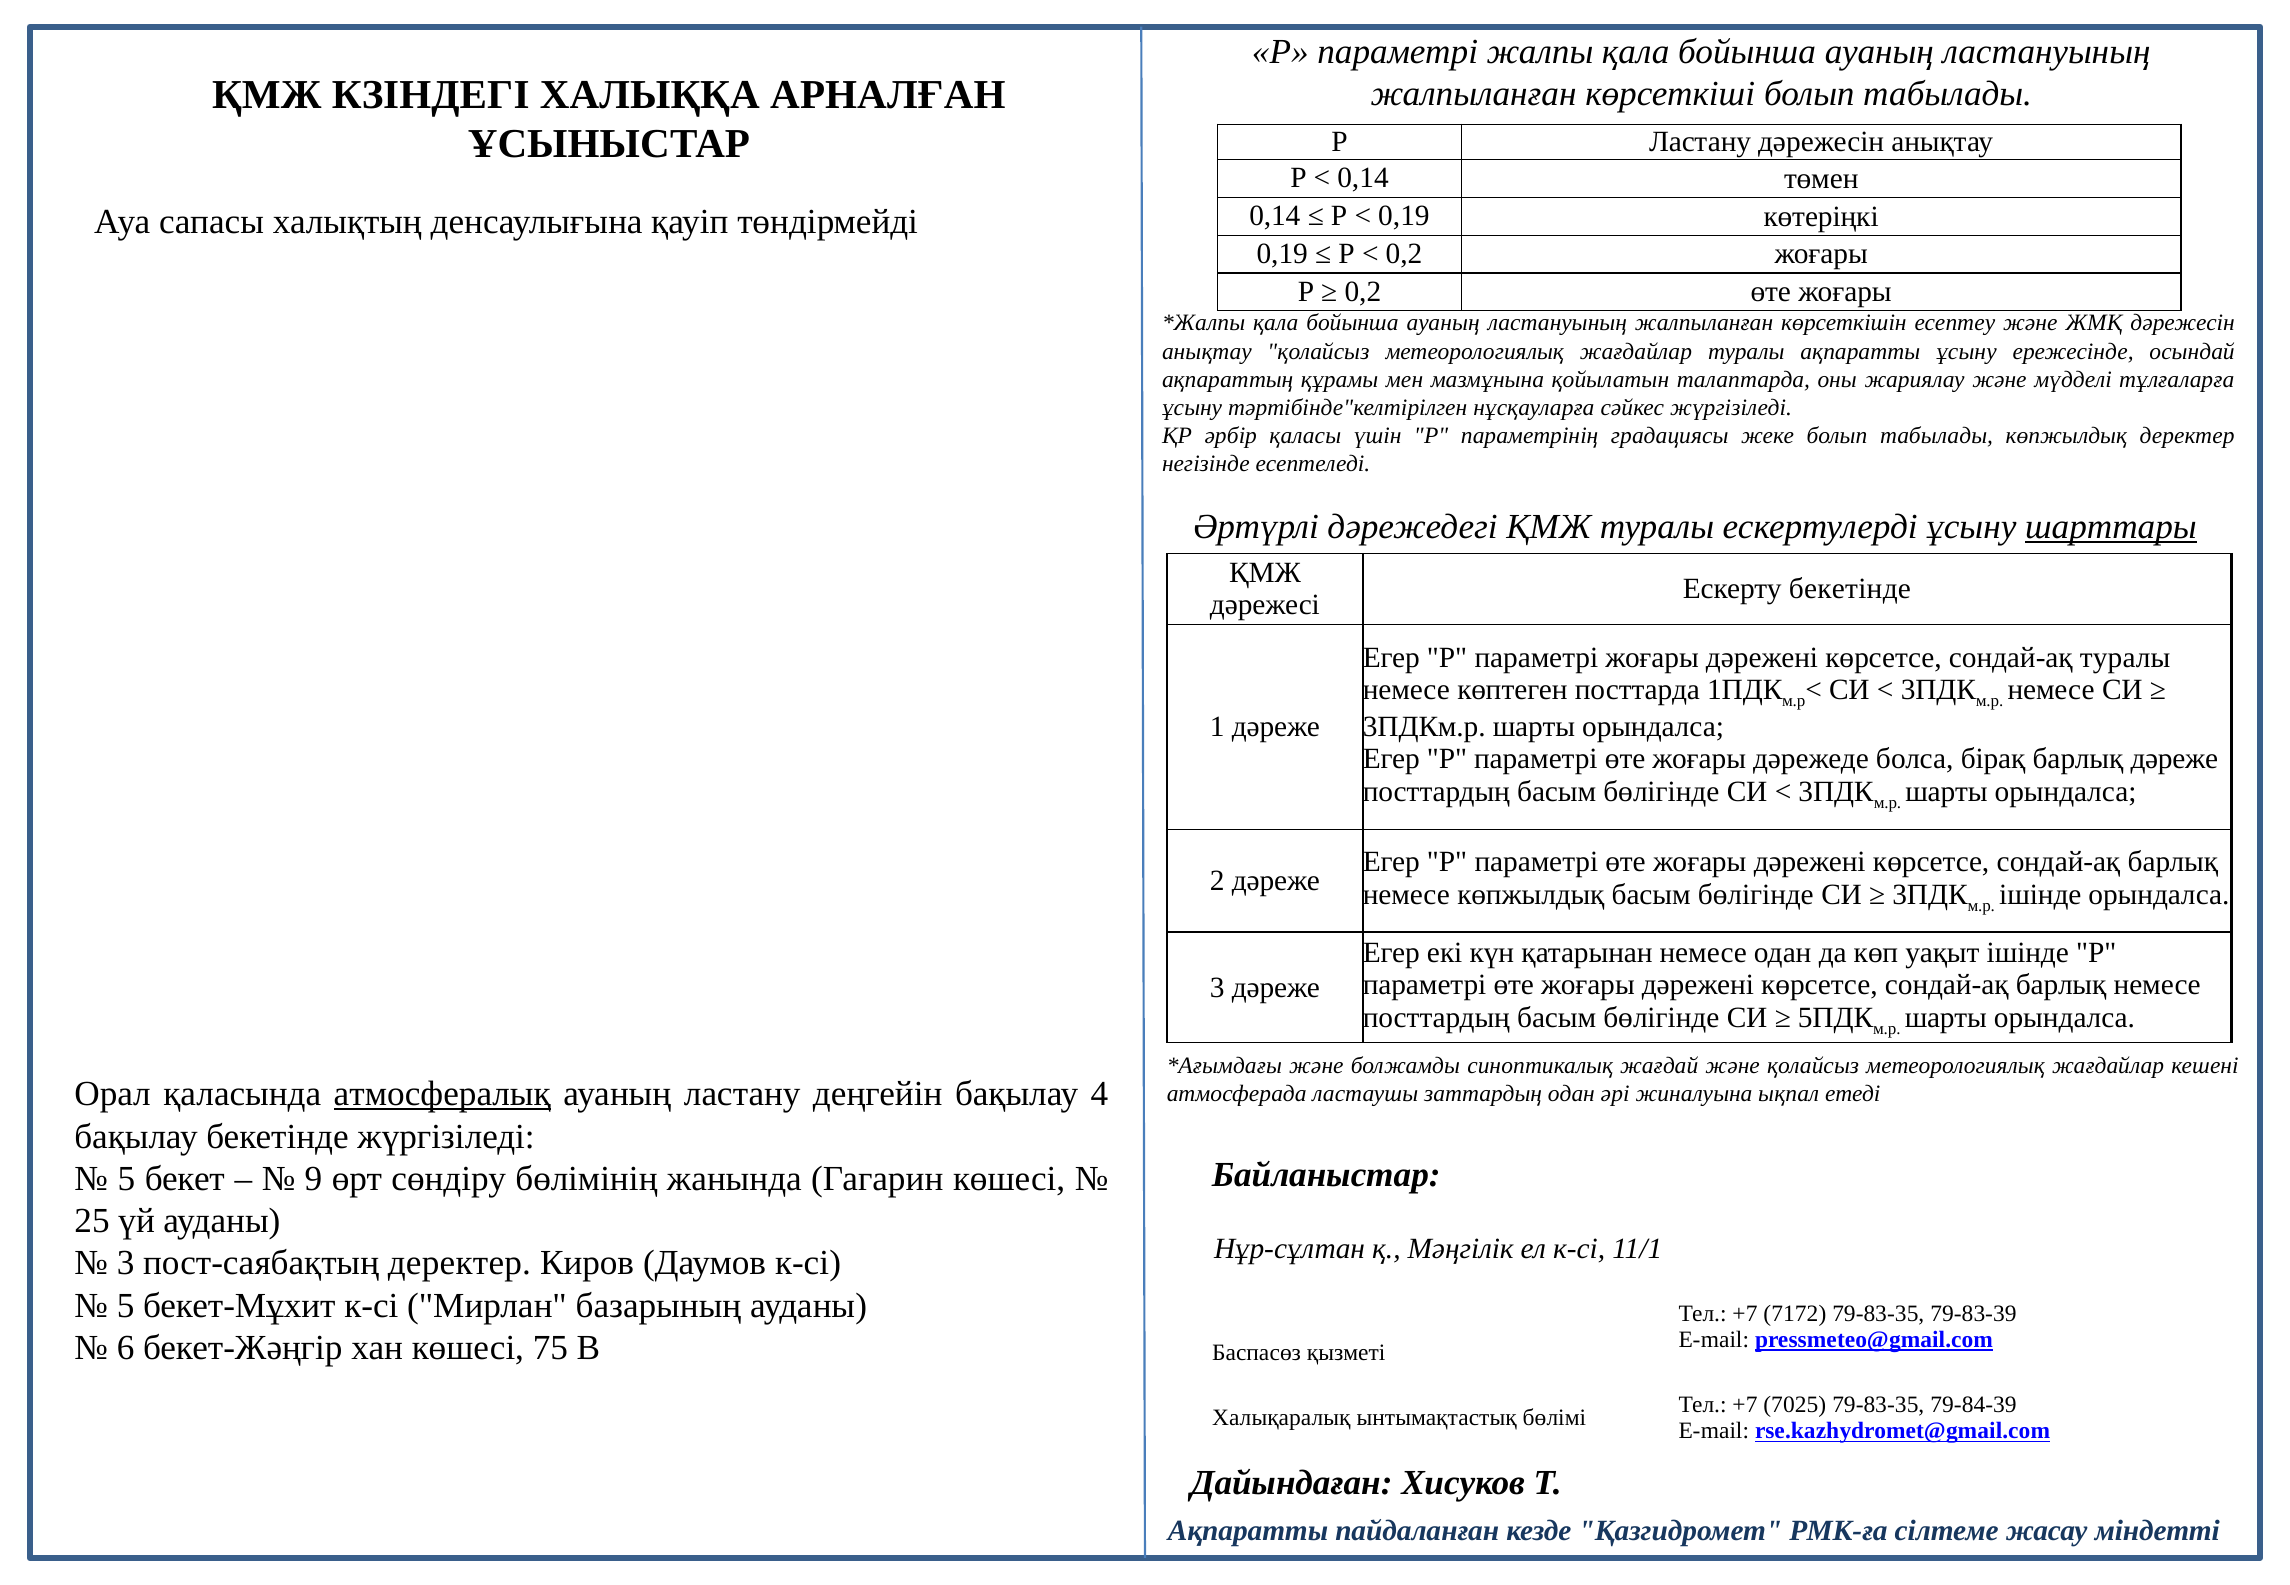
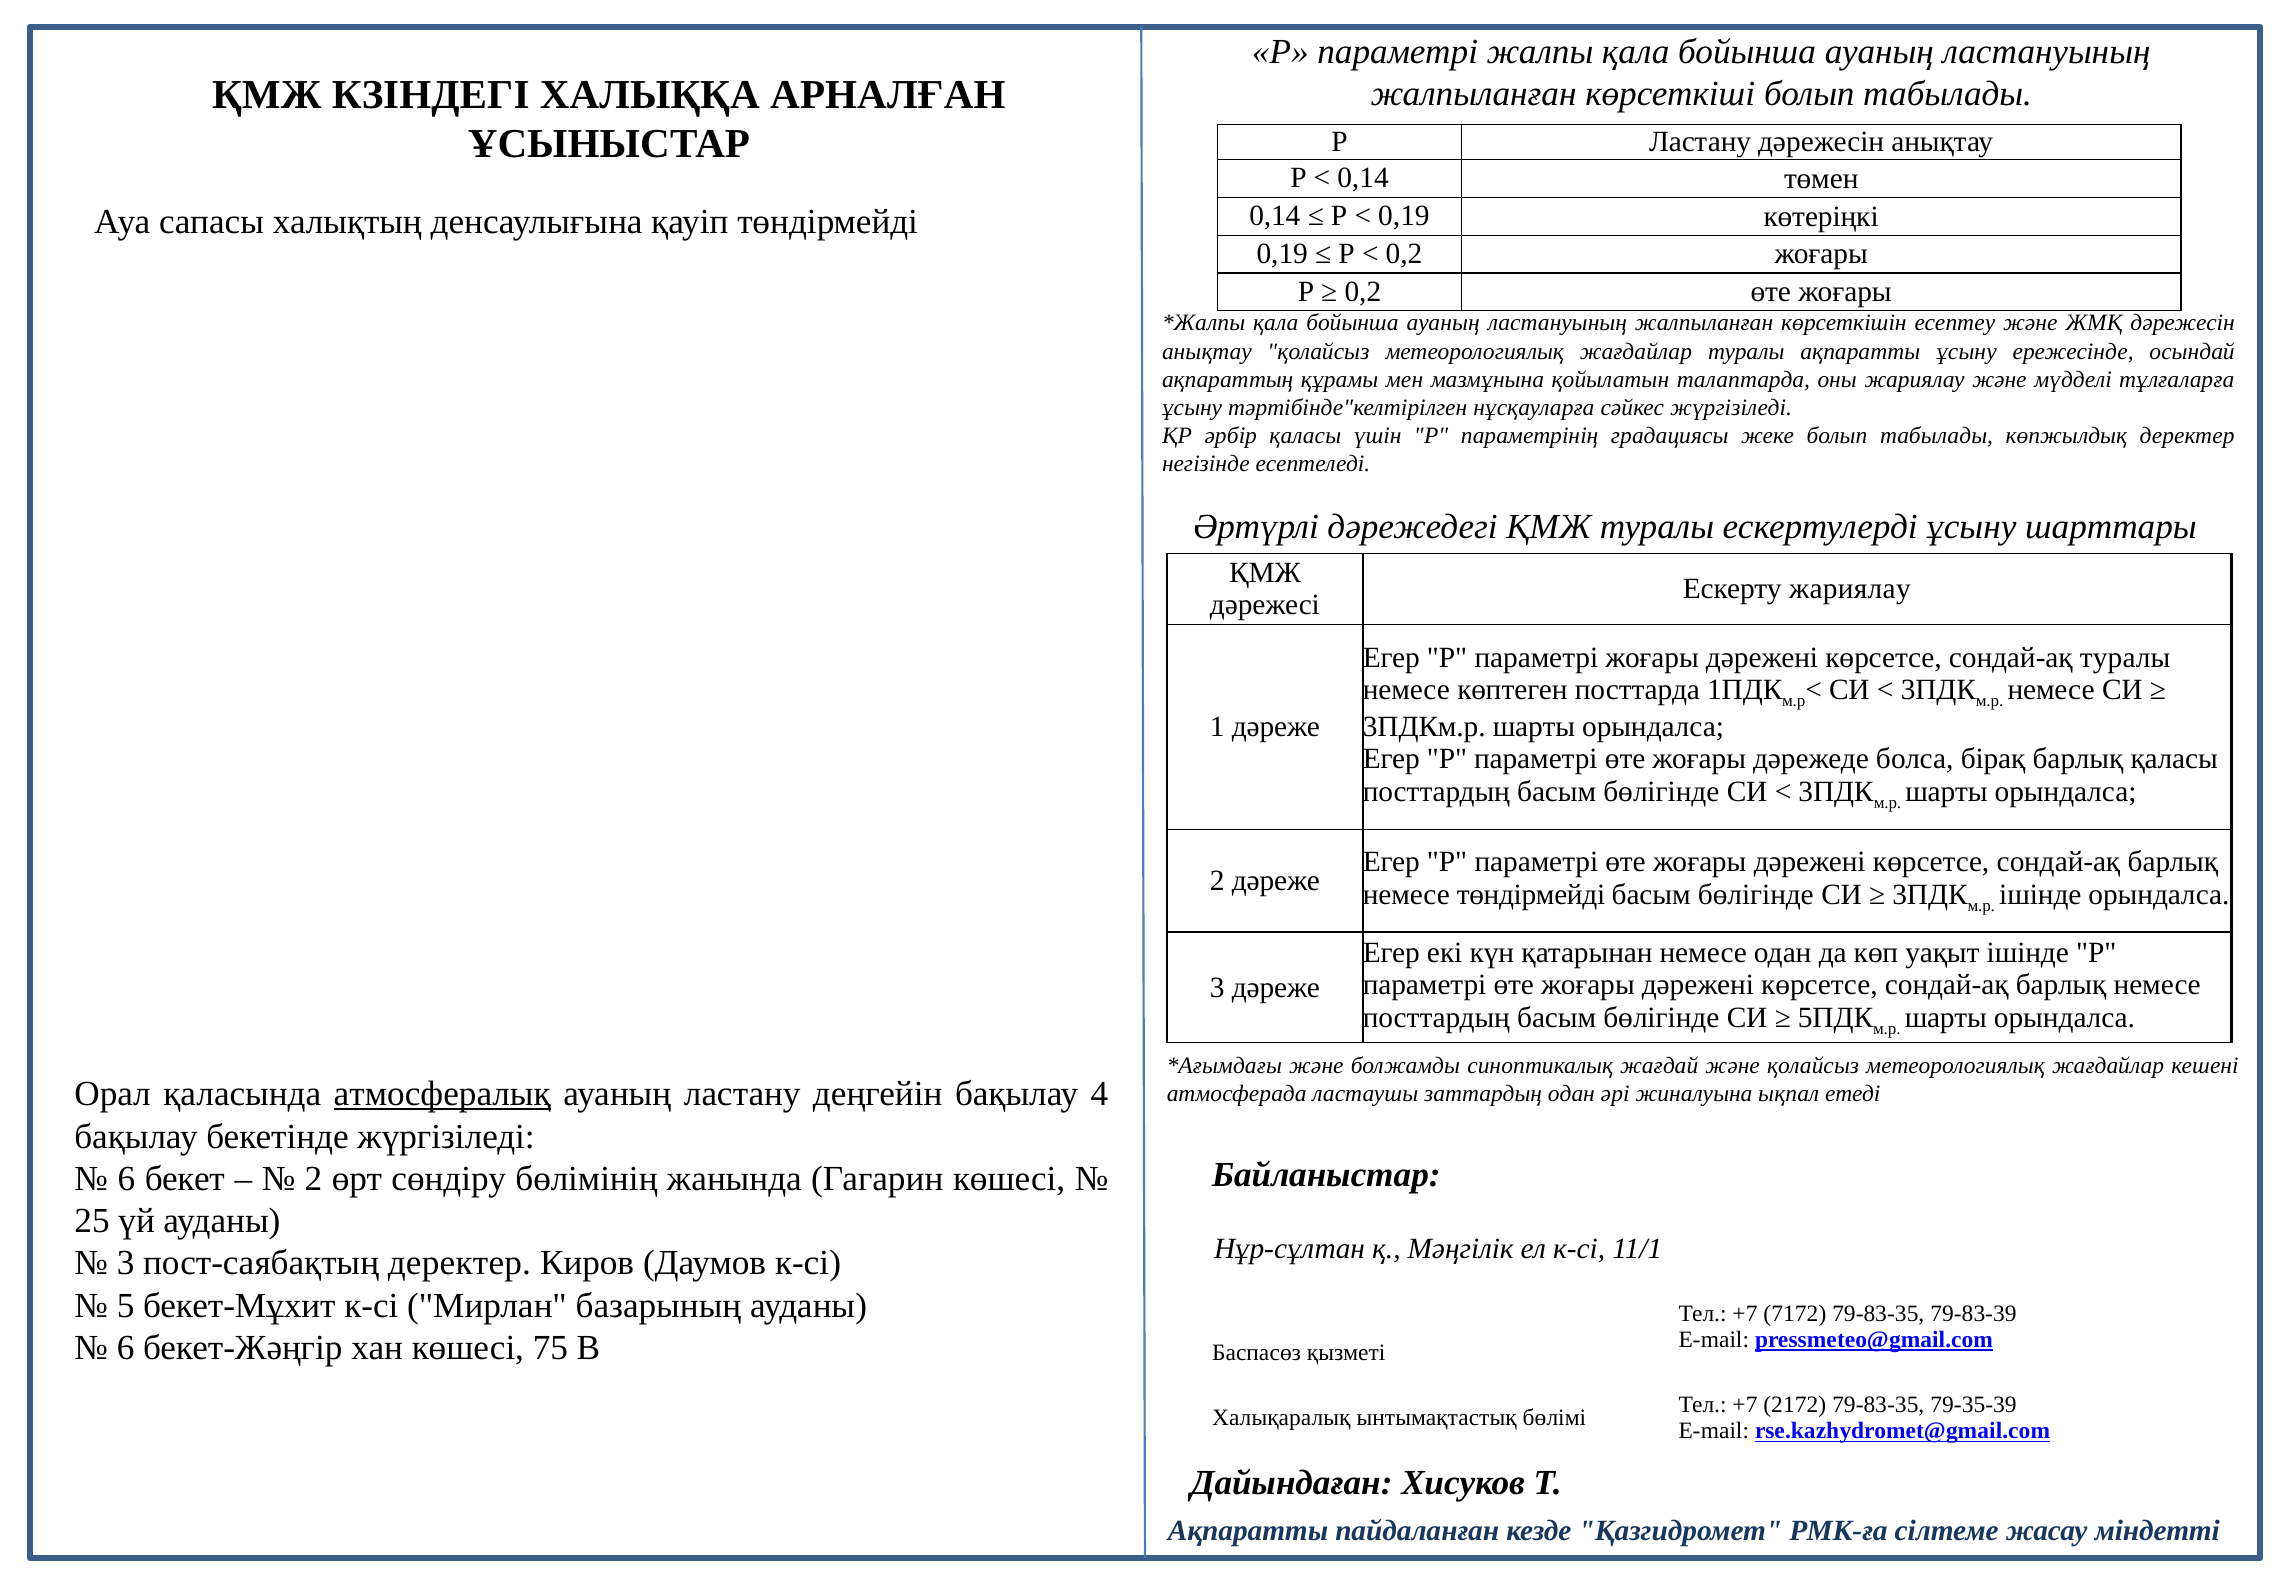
шарттары underline: present -> none (2111, 527)
Ескерту бекетінде: бекетінде -> жариялау (1850, 589)
барлық дәреже: дәреже -> қаласы (2174, 759)
немесе көпжылдық: көпжылдық -> төндірмейді (1531, 895)
5: 5 -> 6 (126, 1179)
9: 9 -> 2 (314, 1179)
7025: 7025 -> 2172 (1795, 1405)
79-84-39: 79-84-39 -> 79-35-39 (1974, 1405)
